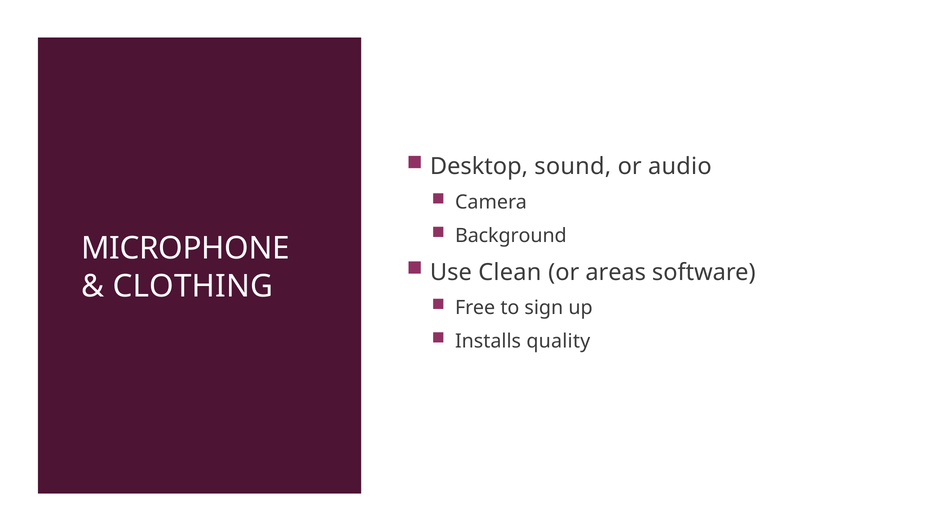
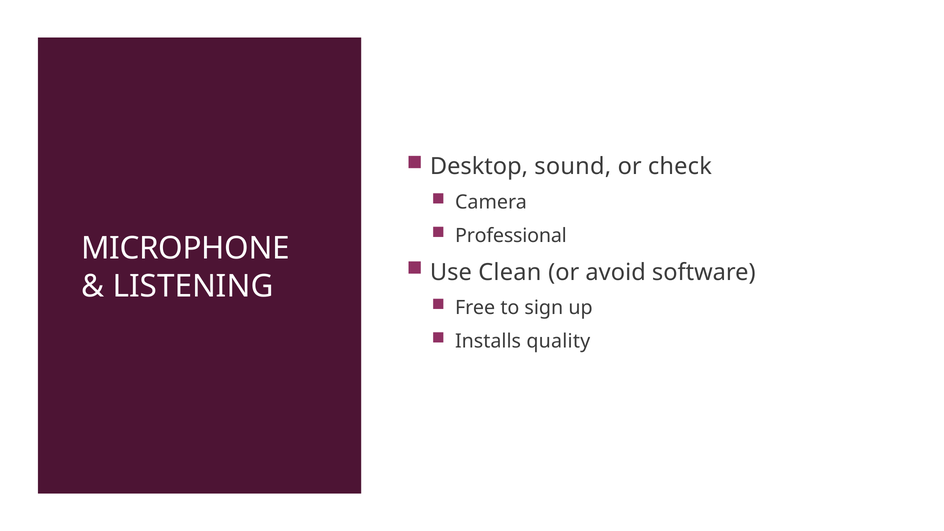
audio: audio -> check (680, 167)
Background: Background -> Professional (511, 236)
areas: areas -> avoid (616, 272)
CLOTHING: CLOTHING -> LISTENING (193, 286)
